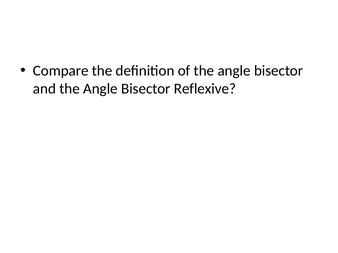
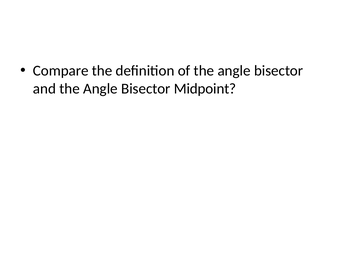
Reflexive: Reflexive -> Midpoint (205, 89)
